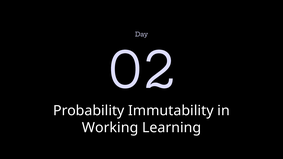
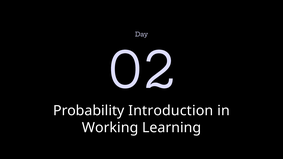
Immutability: Immutability -> Introduction (171, 111)
